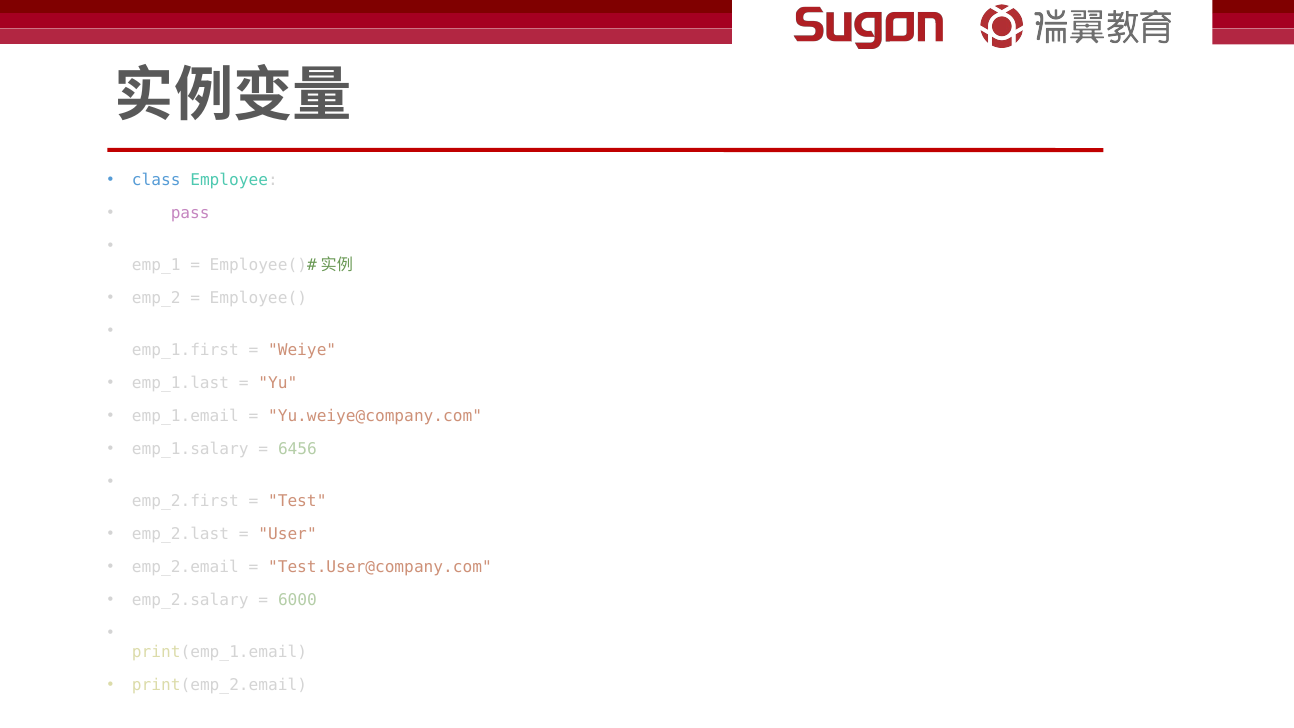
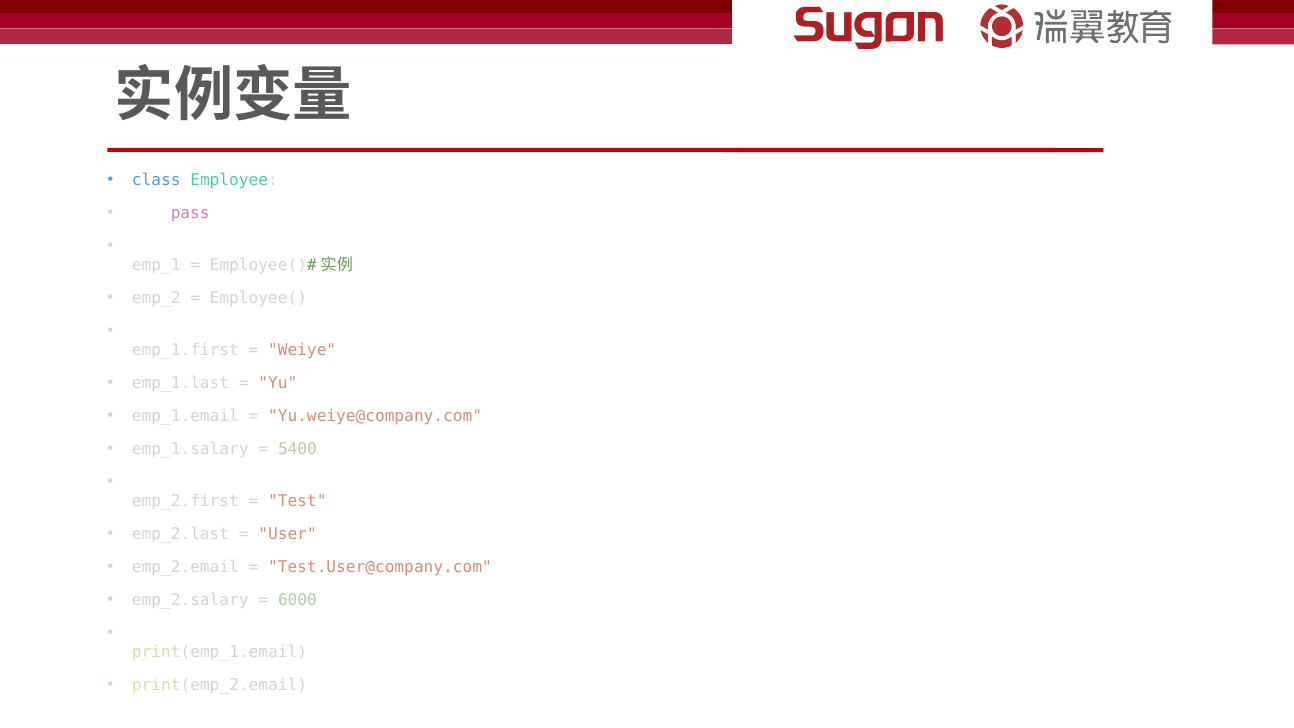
6456: 6456 -> 5400 (297, 449)
